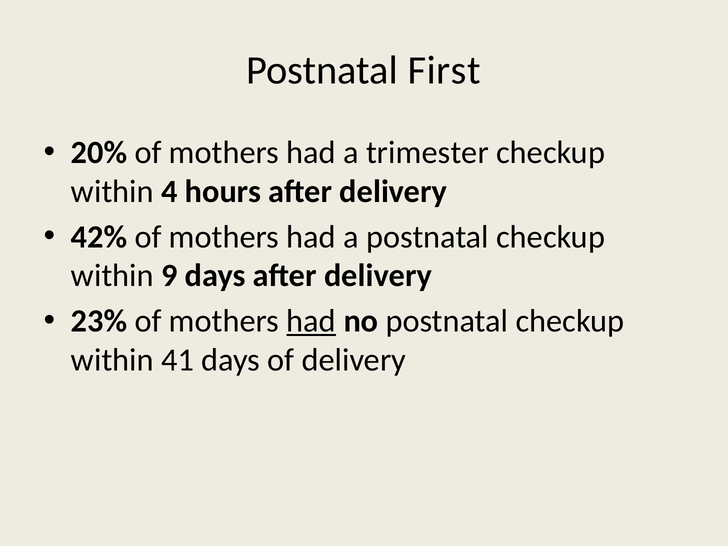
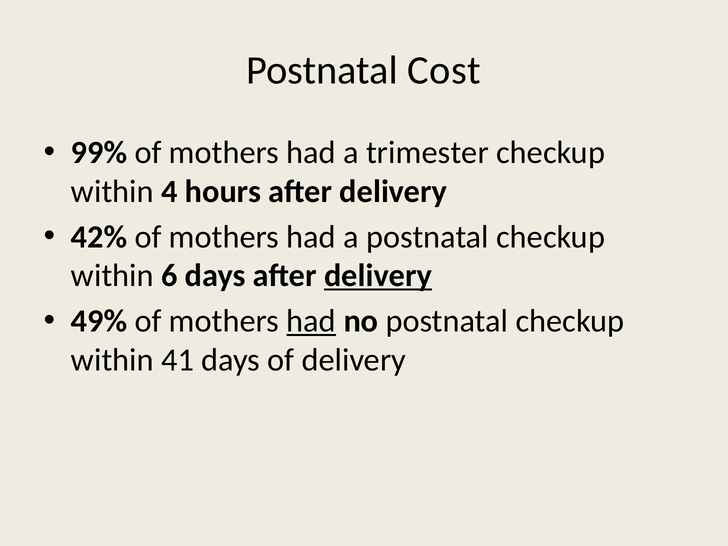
First: First -> Cost (444, 70)
20%: 20% -> 99% (99, 153)
9: 9 -> 6 (169, 276)
delivery underline: none -> present (378, 276)
23%: 23% -> 49% (99, 321)
